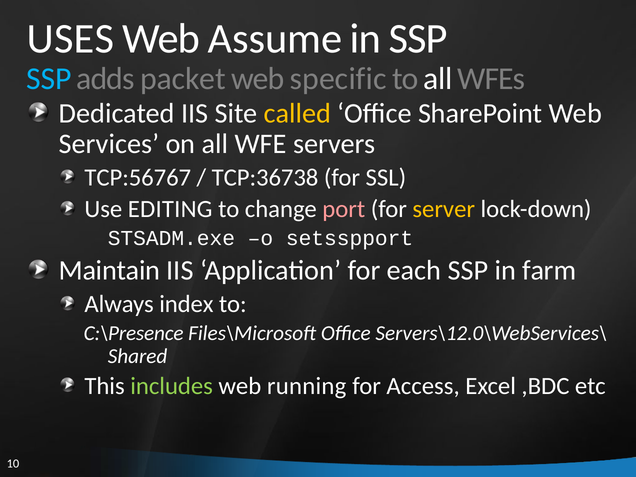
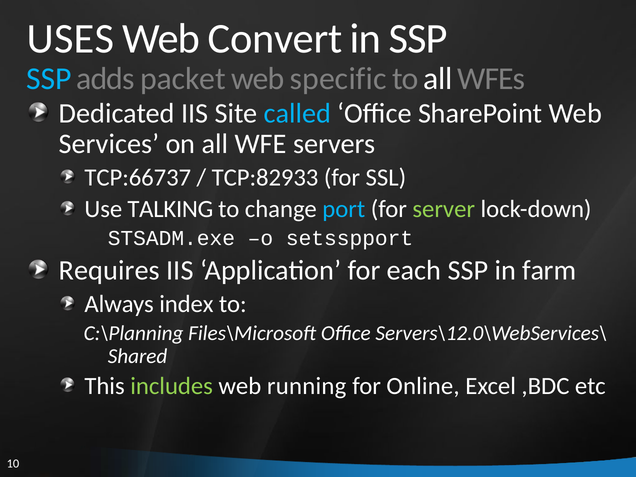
Assume: Assume -> Convert (275, 39)
called colour: yellow -> light blue (297, 113)
TCP:56767: TCP:56767 -> TCP:66737 (138, 178)
TCP:36738: TCP:36738 -> TCP:82933 (265, 178)
EDITING: EDITING -> TALKING (170, 209)
port colour: pink -> light blue (344, 209)
server colour: yellow -> light green (444, 209)
Maintain: Maintain -> Requires (109, 271)
C:\Presence: C:\Presence -> C:\Planning (134, 333)
Access: Access -> Online (423, 386)
